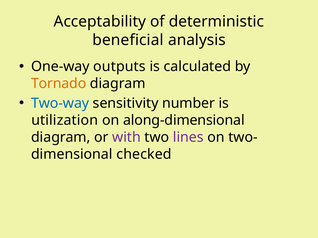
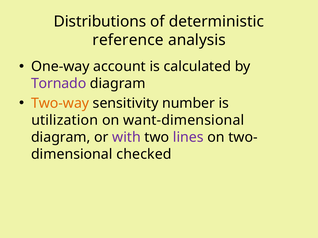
Acceptability: Acceptability -> Distributions (100, 21)
beneficial: beneficial -> reference (128, 40)
outputs: outputs -> account (120, 67)
Tornado colour: orange -> purple (59, 84)
Two-way colour: blue -> orange (60, 104)
along-dimensional: along-dimensional -> want-dimensional (184, 120)
